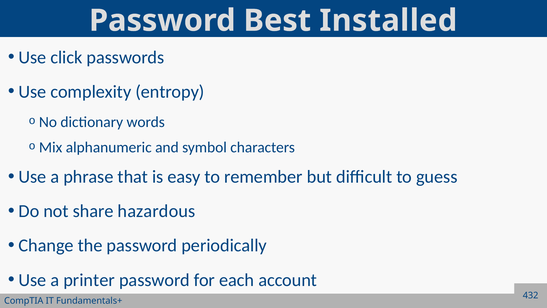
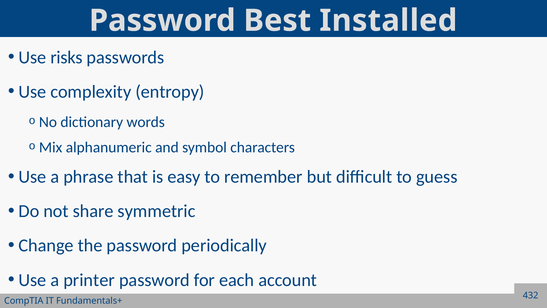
click: click -> risks (67, 57)
hazardous: hazardous -> symmetric (157, 211)
